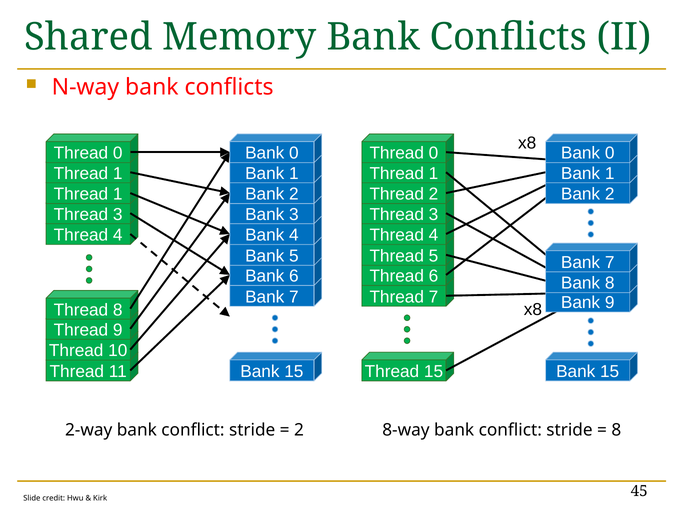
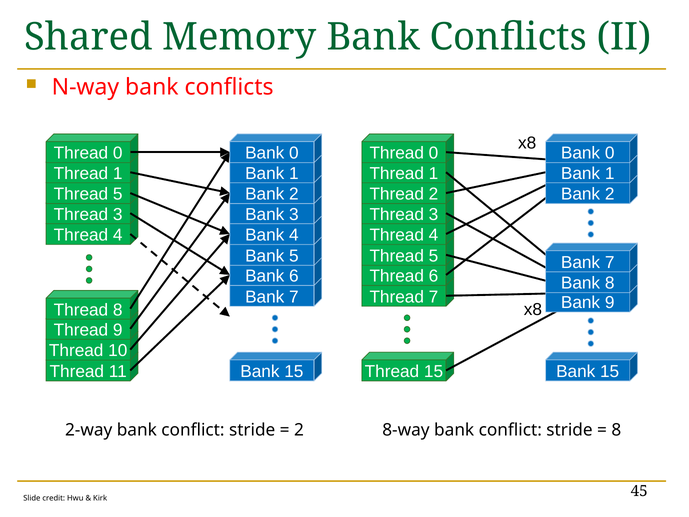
1: 1 -> 5 (118, 194)
